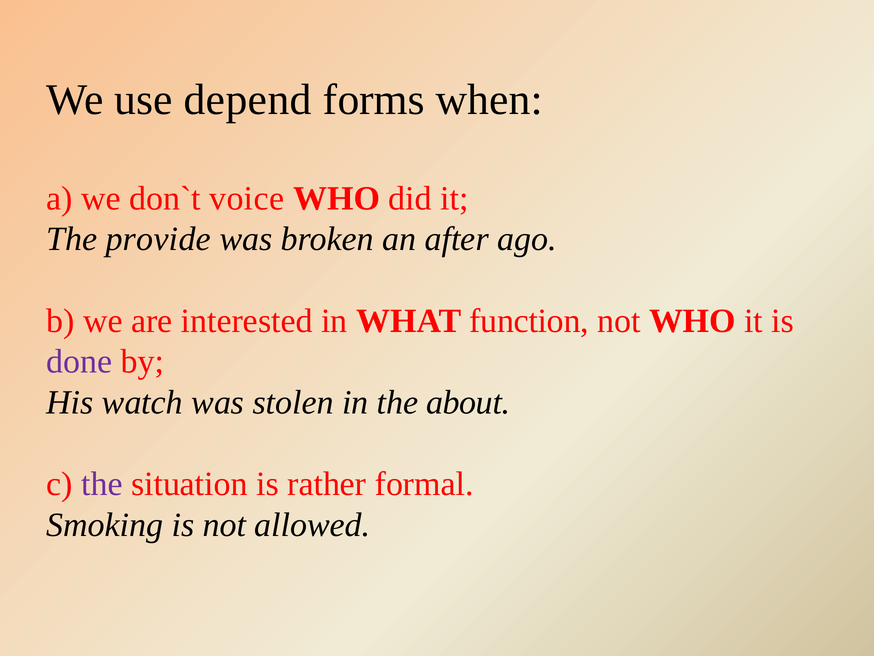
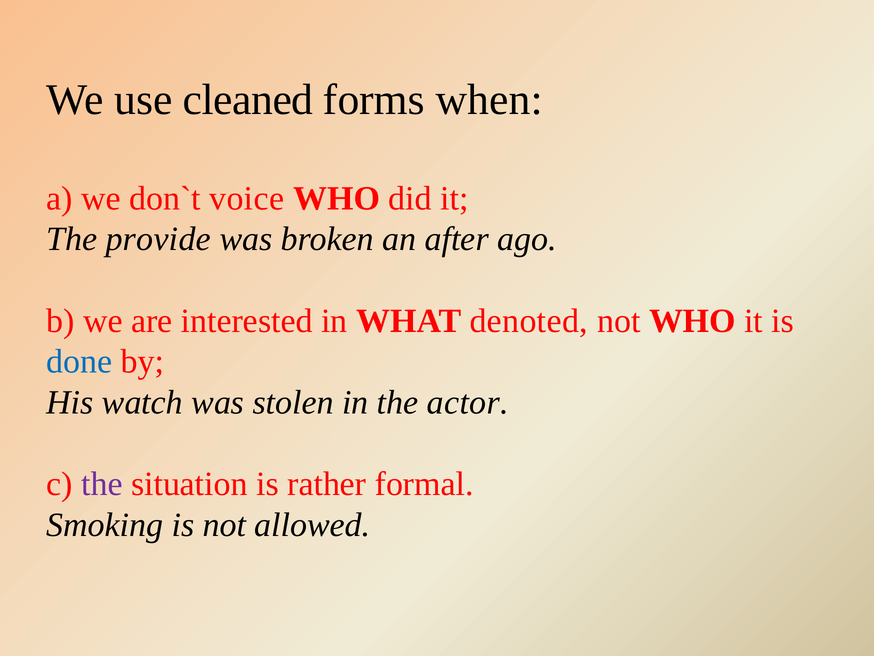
depend: depend -> cleaned (248, 100)
function: function -> denoted (529, 321)
done colour: purple -> blue (79, 361)
about: about -> actor (468, 402)
